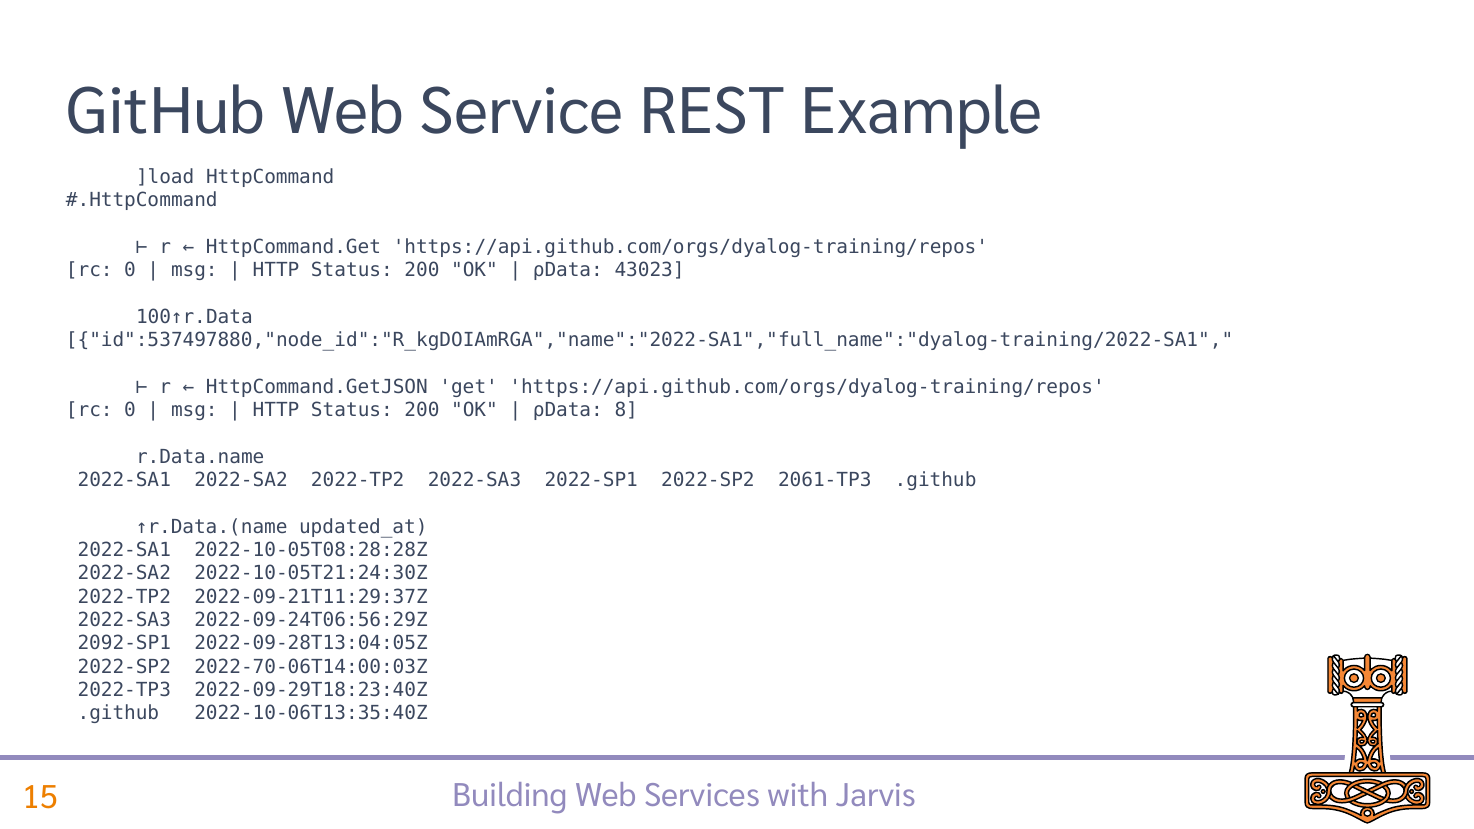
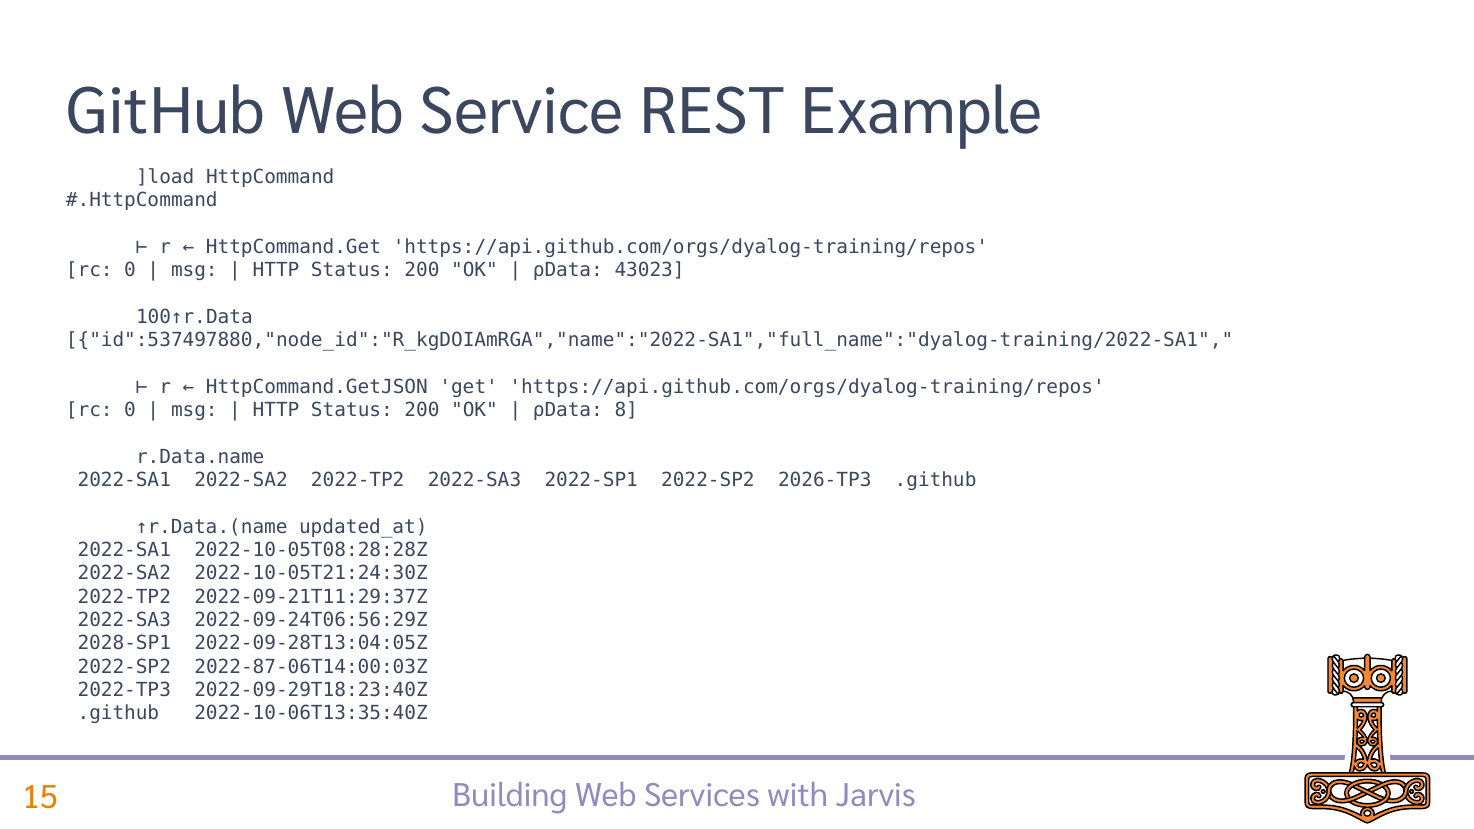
2061-TP3: 2061-TP3 -> 2026-TP3 (825, 480)
2092-SP1: 2092-SP1 -> 2028-SP1 (124, 644)
2022-70-06T14:00:03Z: 2022-70-06T14:00:03Z -> 2022-87-06T14:00:03Z (311, 667)
